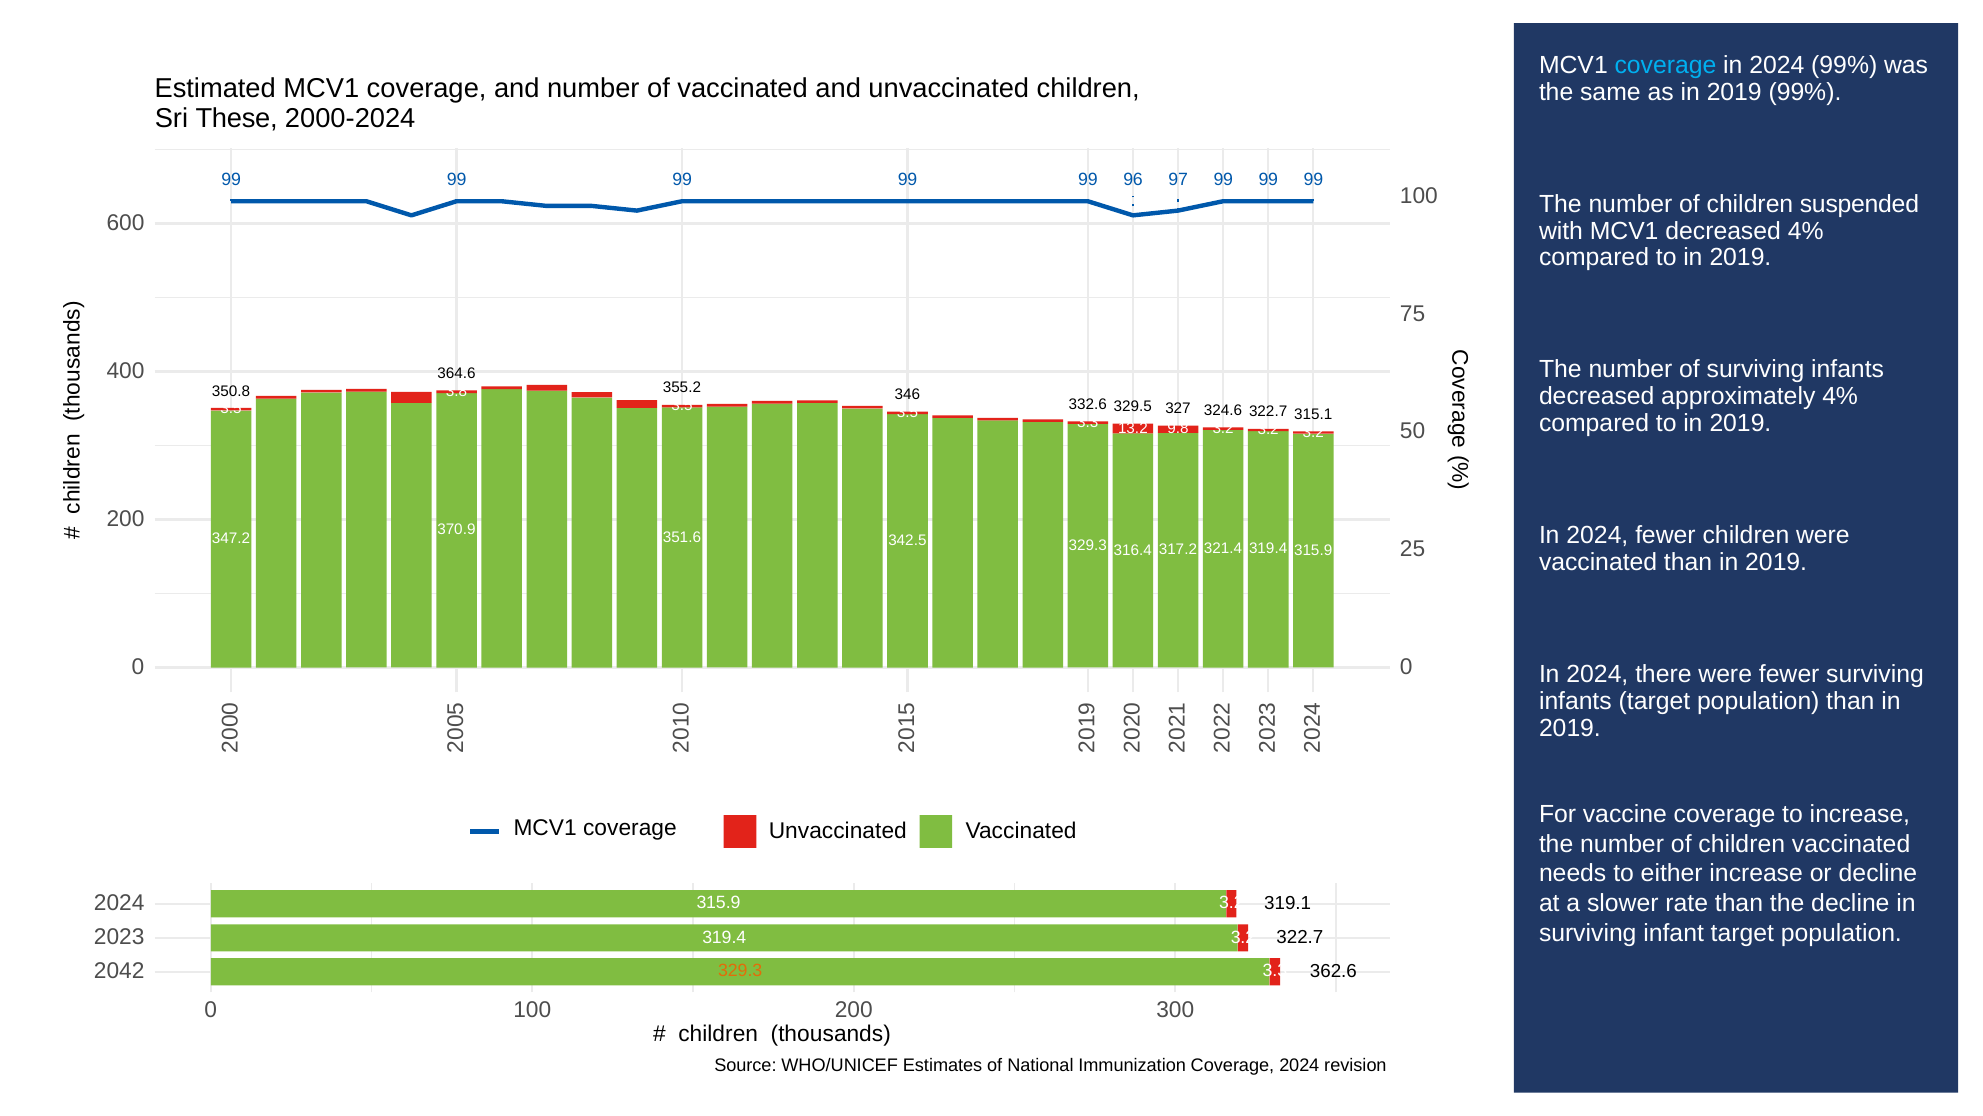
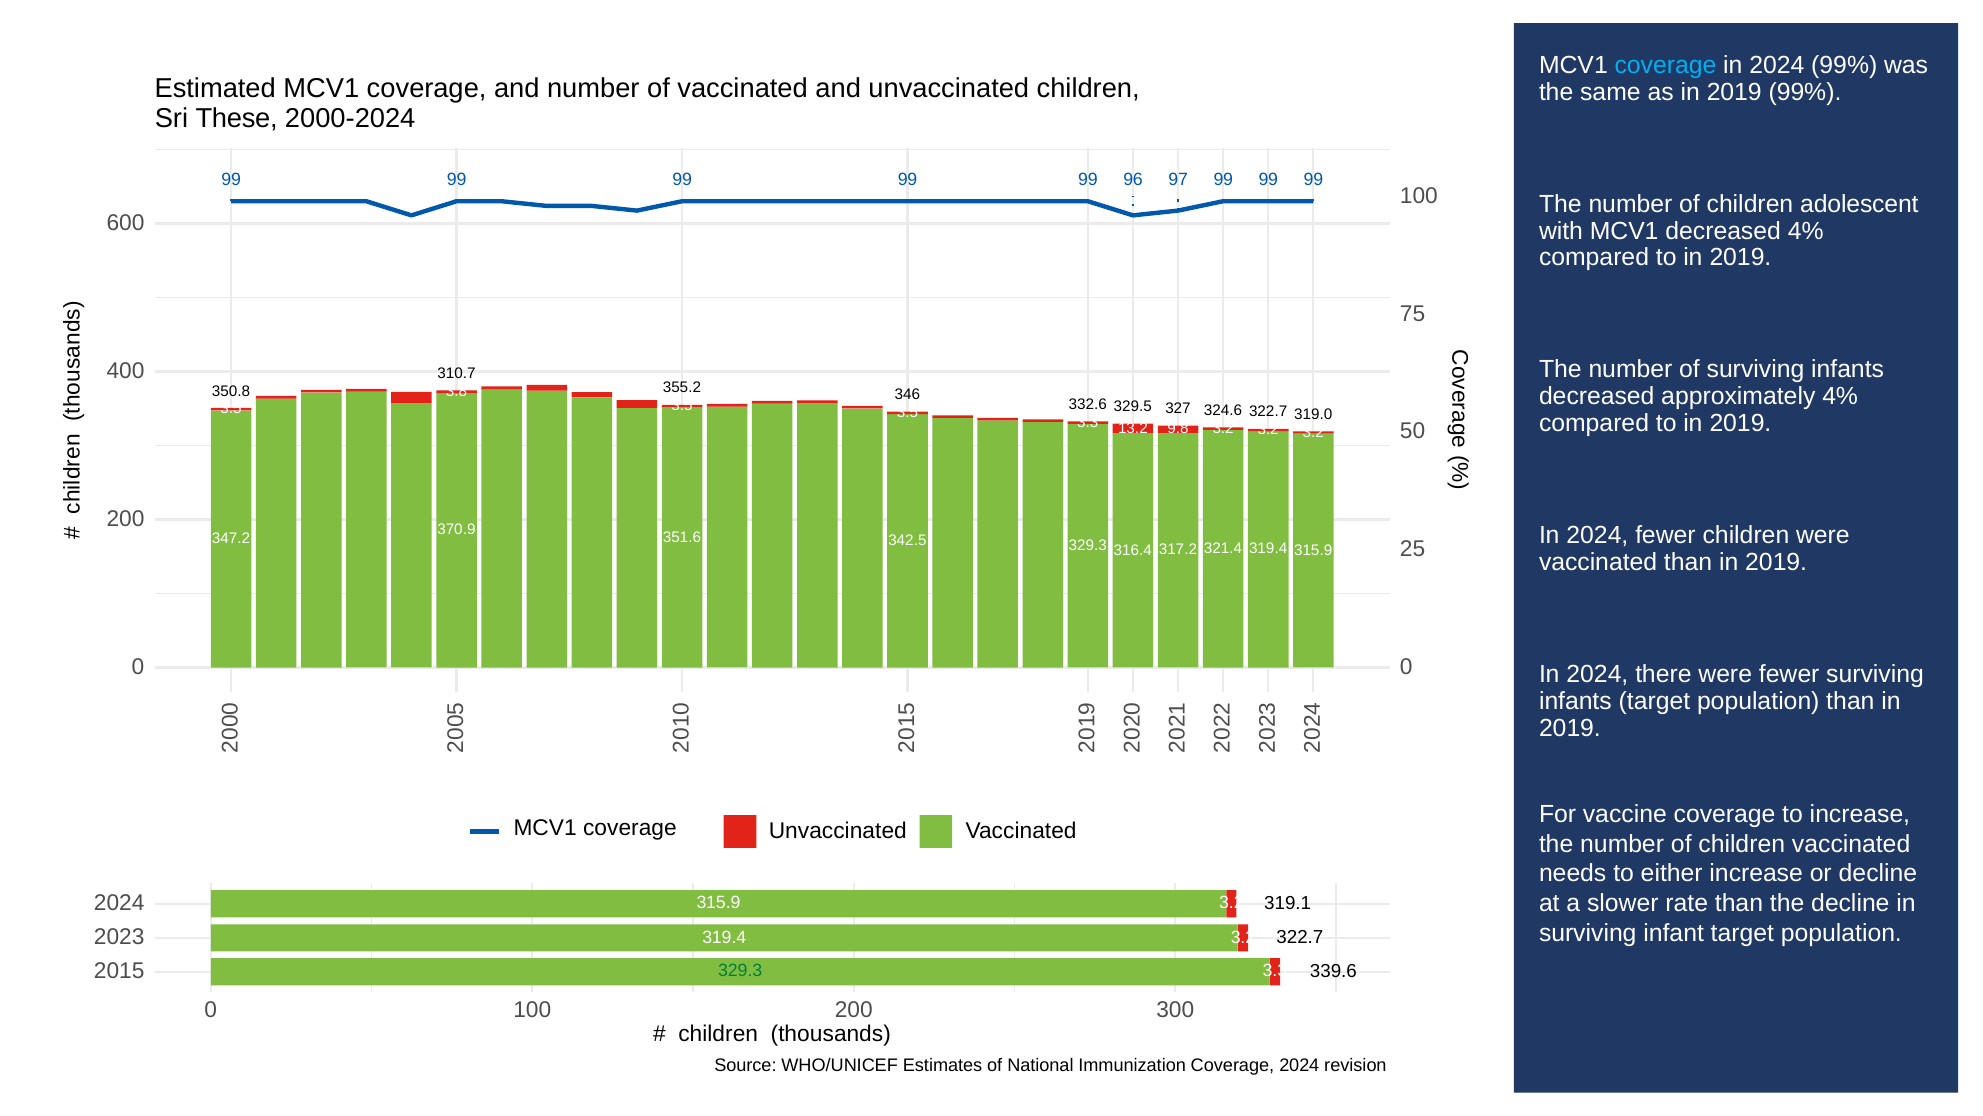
suspended: suspended -> adolescent (1859, 204)
364.6: 364.6 -> 310.7 (456, 373)
315.1: 315.1 -> 319.0 (1313, 414)
2042: 2042 -> 2015 (119, 971)
362.6: 362.6 -> 339.6 (1333, 971)
329.3 colour: orange -> green (740, 971)
